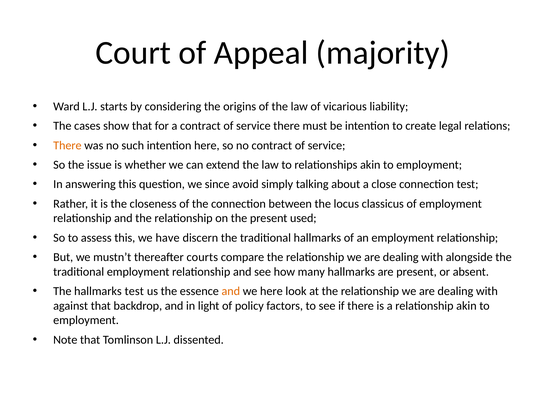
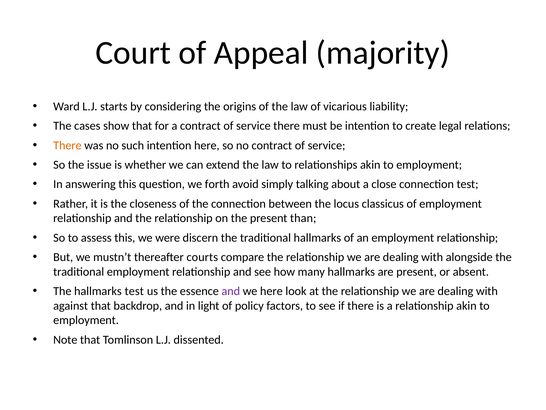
since: since -> forth (217, 184)
used: used -> than (303, 218)
have: have -> were (168, 237)
and colour: orange -> purple (231, 291)
